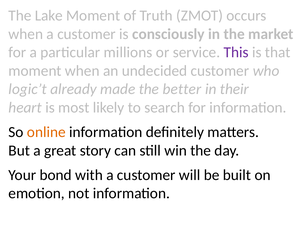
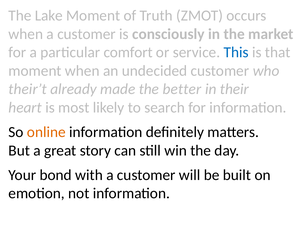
millions: millions -> comfort (128, 52)
This colour: purple -> blue (236, 52)
logic’t: logic’t -> their’t (28, 89)
